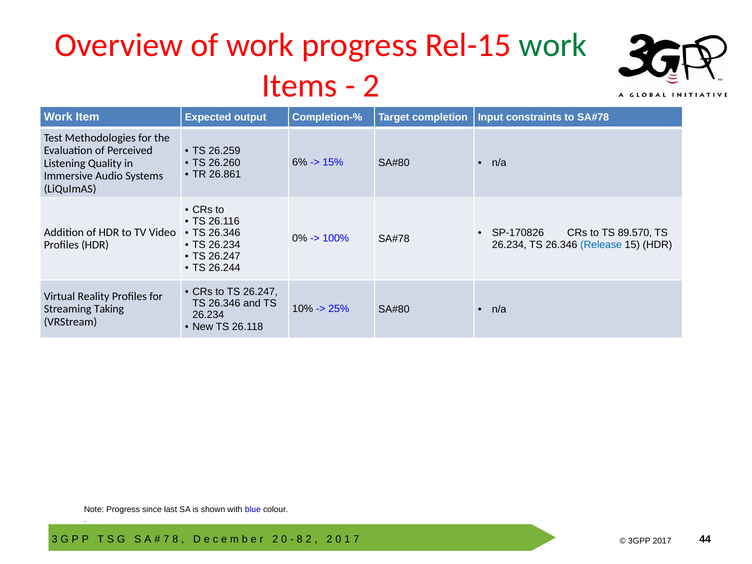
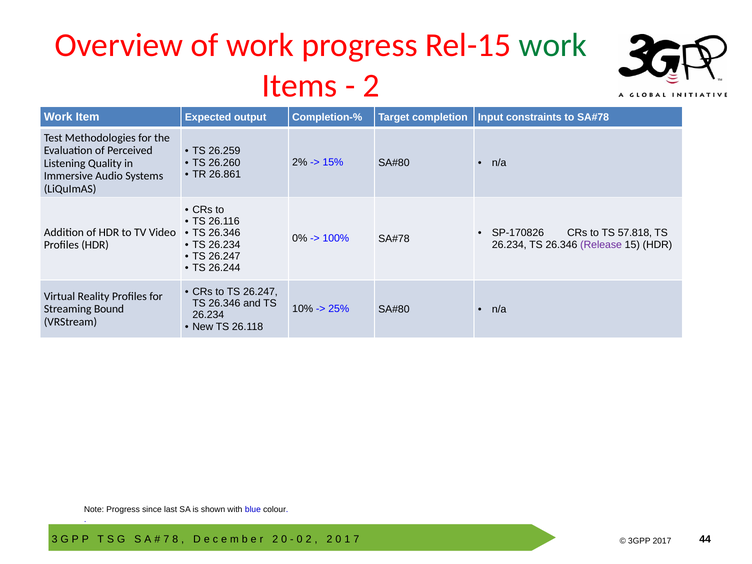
6%: 6% -> 2% (300, 162)
89.570: 89.570 -> 57.818 (635, 233)
Release colour: blue -> purple (601, 245)
Taking: Taking -> Bound (109, 309)
8: 8 -> 0 (300, 539)
